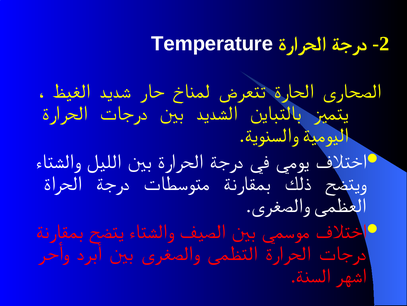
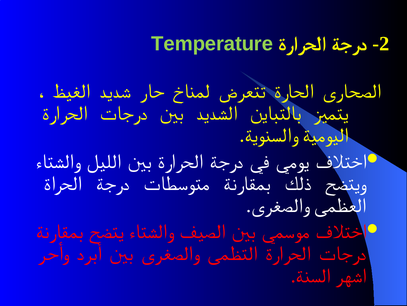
Temperature colour: white -> light green (212, 44)
